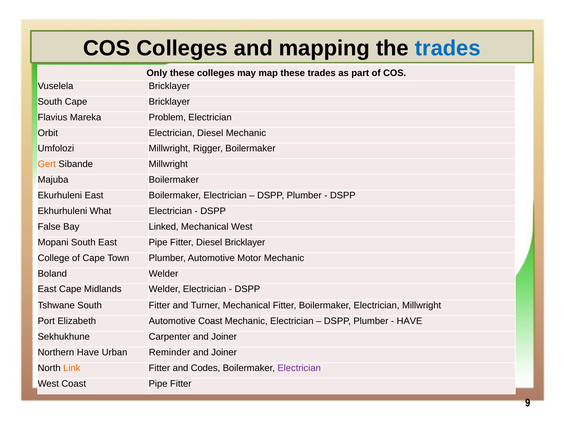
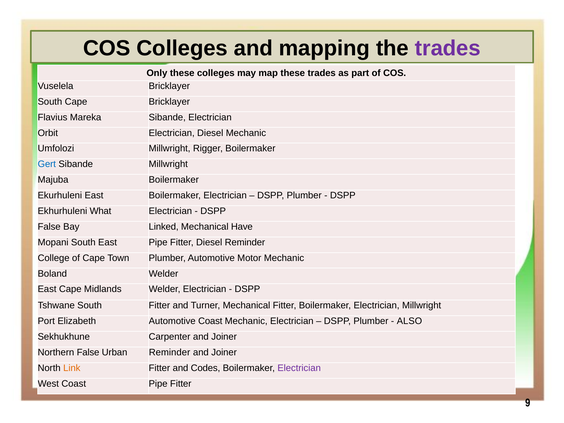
trades colour: blue -> purple (448, 48)
Mareka Problem: Problem -> Sibande (167, 117)
Gert colour: orange -> blue (47, 164)
Mechanical West: West -> Have (242, 227)
Diesel Bricklayer: Bricklayer -> Reminder (245, 242)
HAVE: HAVE -> ALSO (409, 321)
Northern Have: Have -> False (88, 352)
